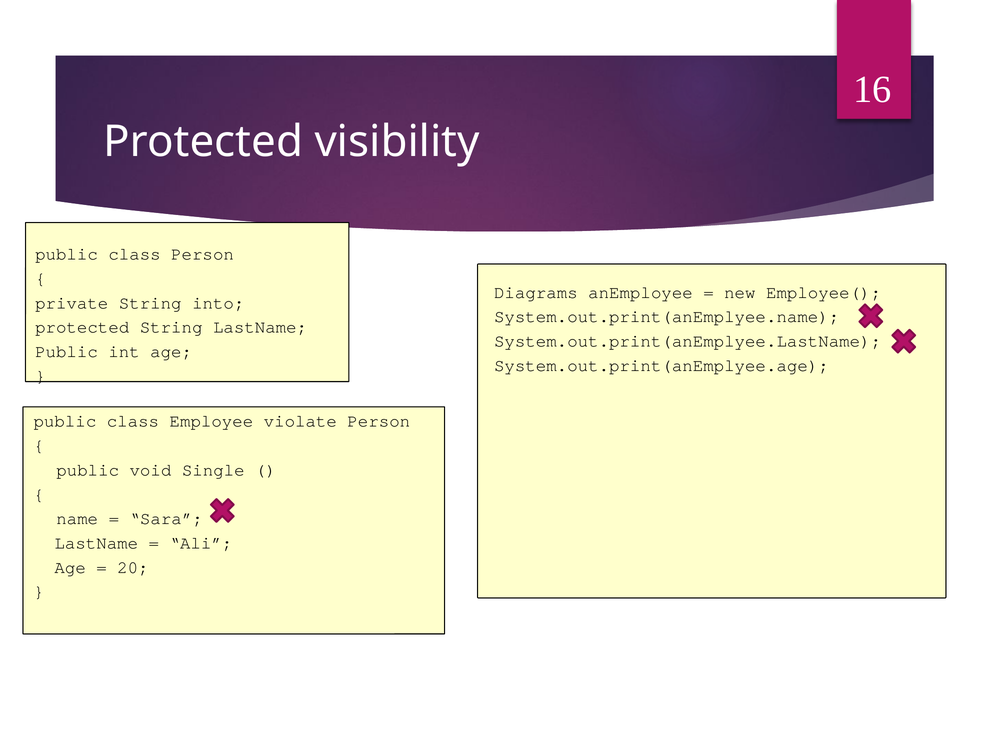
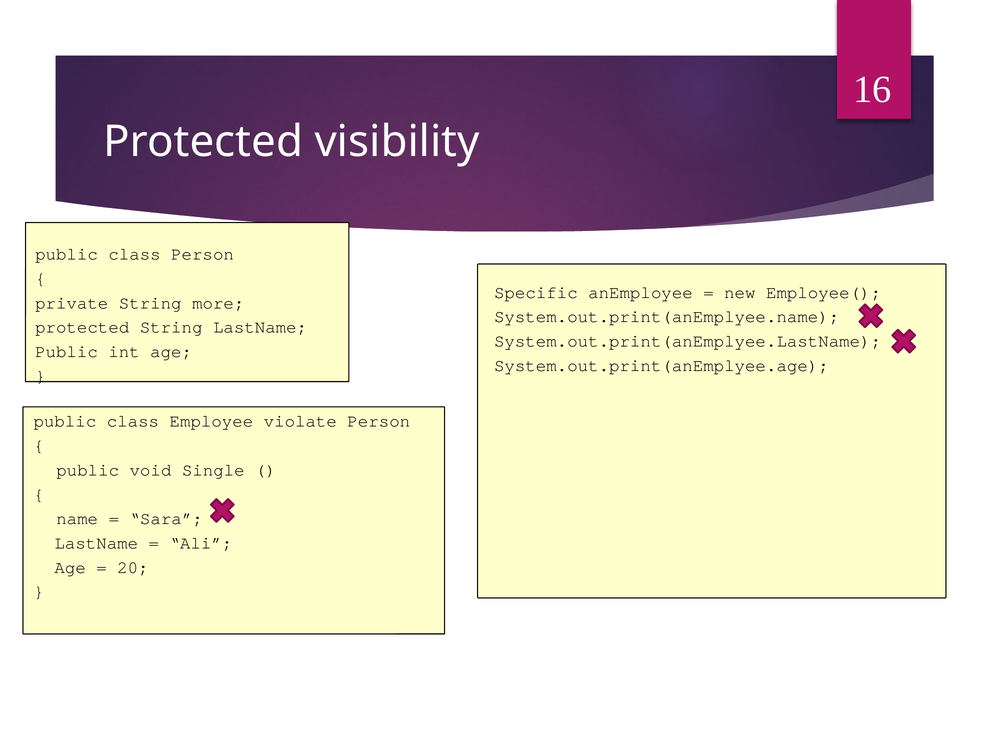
Diagrams: Diagrams -> Specific (536, 292)
into: into -> more (218, 303)
